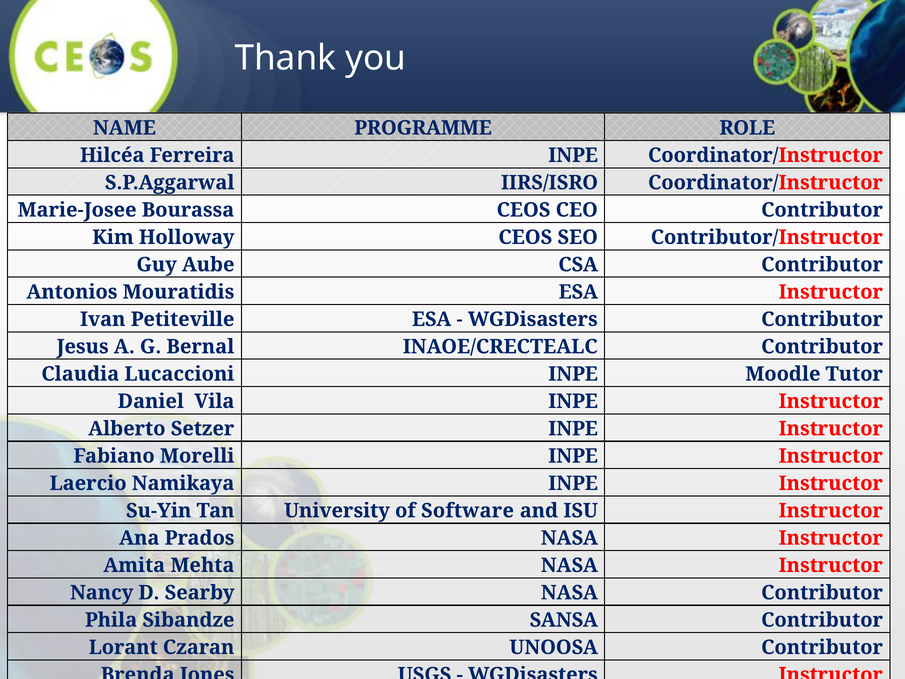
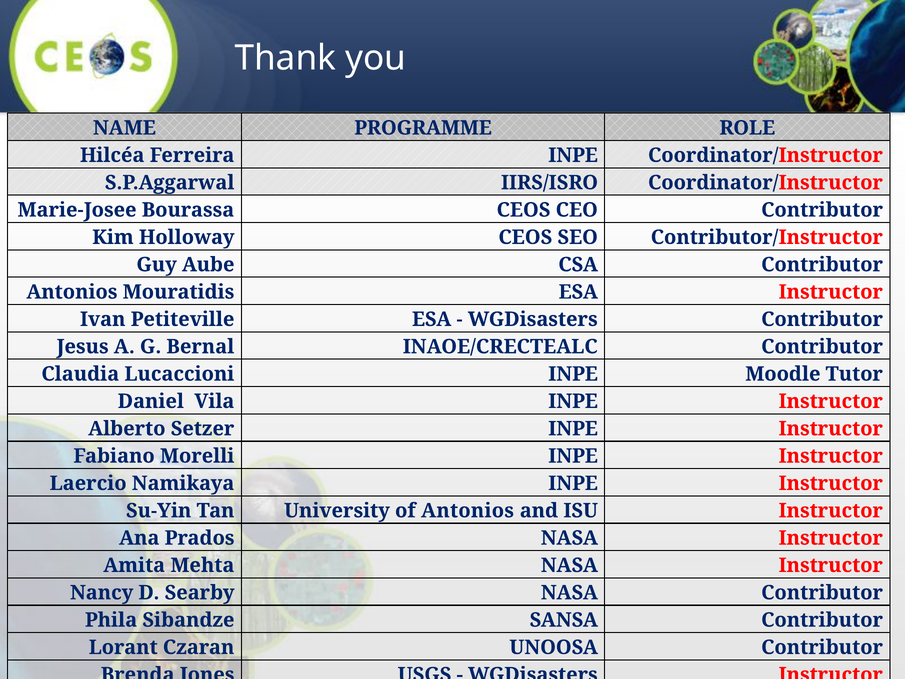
of Software: Software -> Antonios (467, 511)
